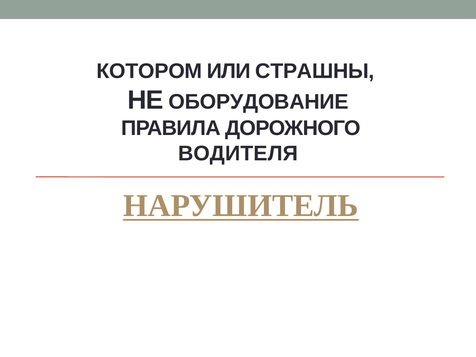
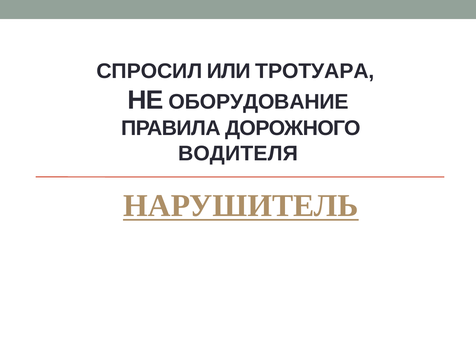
КОТОРОМ: КОТОРОМ -> СПРОСИЛ (149, 71)
СТРАШНЫ: СТРАШНЫ -> ТРОТУАРА (315, 71)
